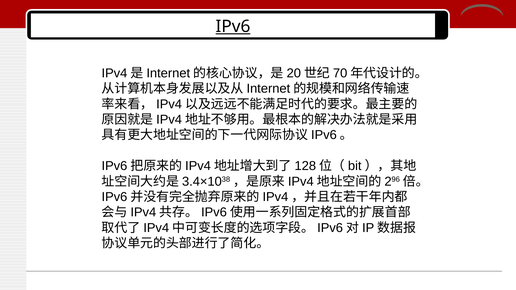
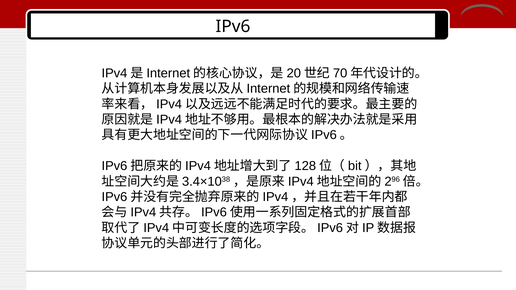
IPv6 underline: present -> none (233, 27)
